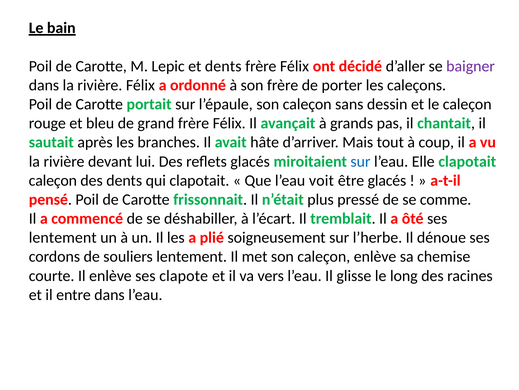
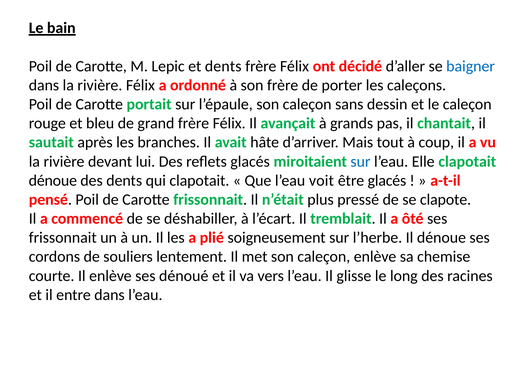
baigner colour: purple -> blue (471, 66)
caleçon: caleçon -> dénoue (53, 180)
comme: comme -> clapote (446, 199)
lentement: lentement -> frissonnait (63, 237)
clapote: clapote -> dénoué (184, 275)
